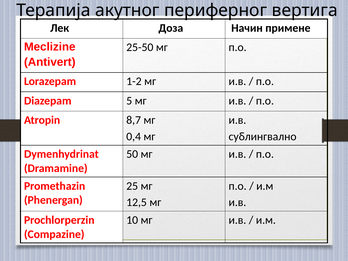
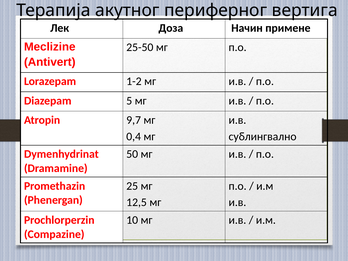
8,7: 8,7 -> 9,7 (134, 120)
